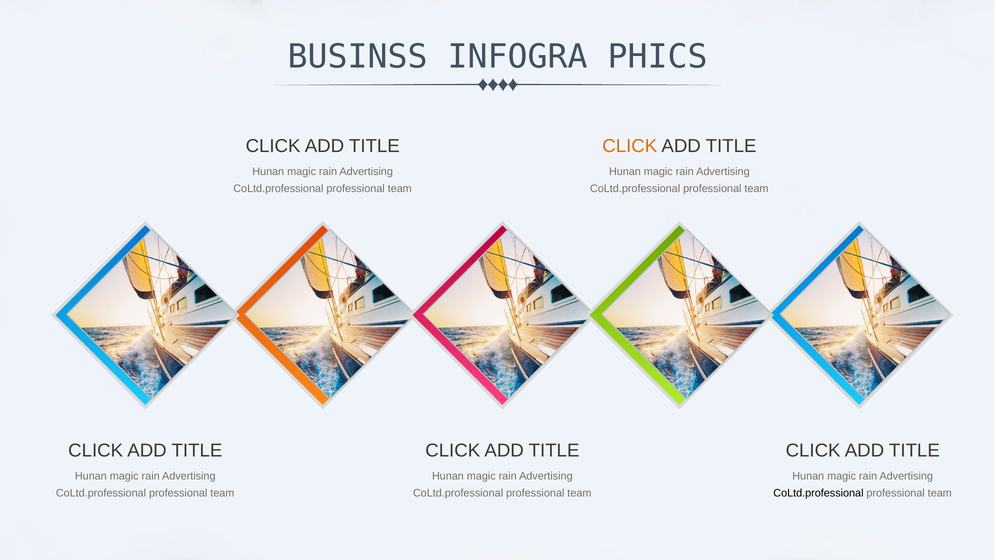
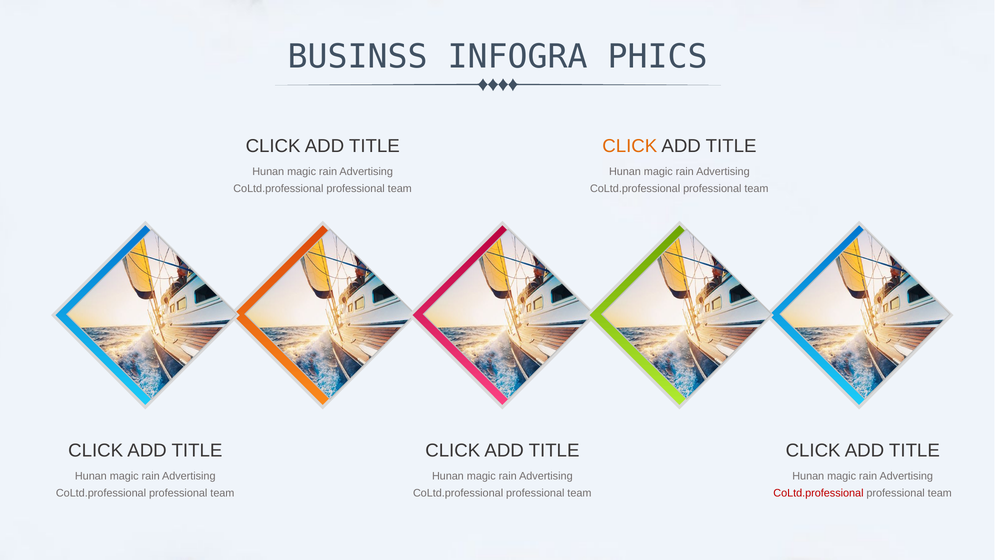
CoLtd.professional colour: black -> red (818, 493)
